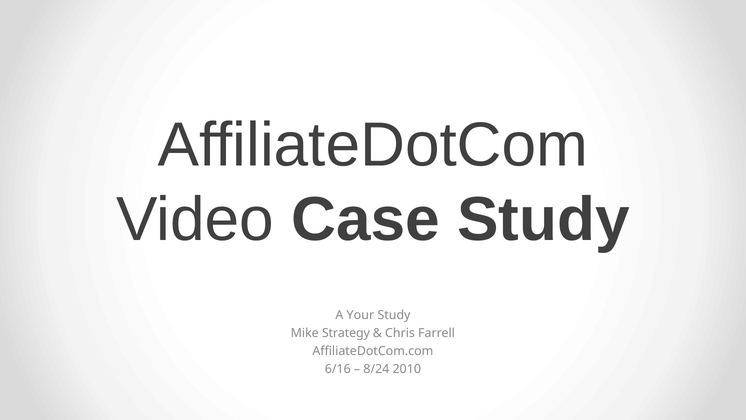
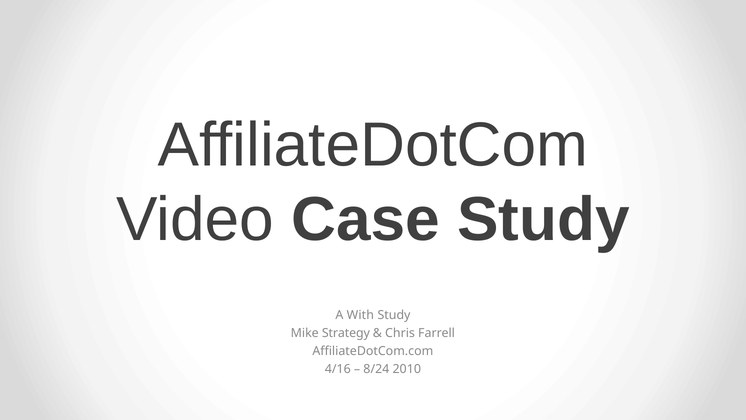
Your: Your -> With (360, 315)
6/16: 6/16 -> 4/16 (338, 369)
